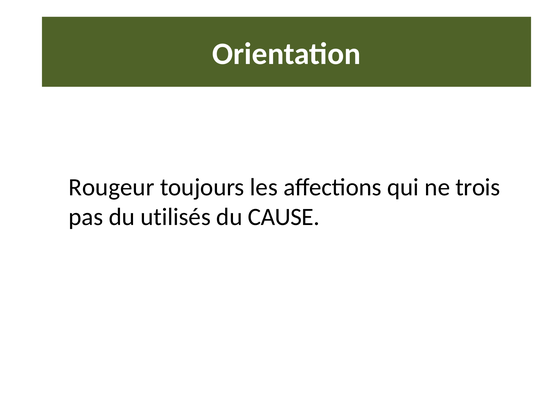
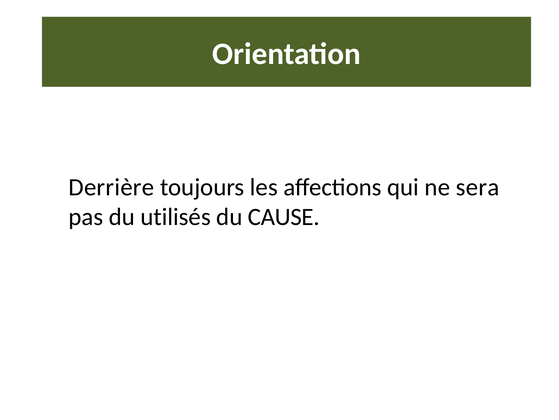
Rougeur: Rougeur -> Derrière (111, 187)
trois: trois -> sera (478, 187)
